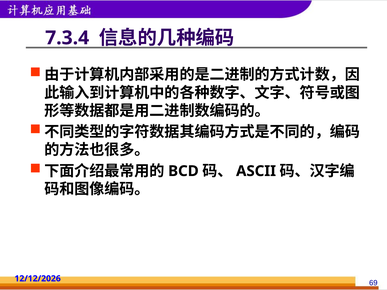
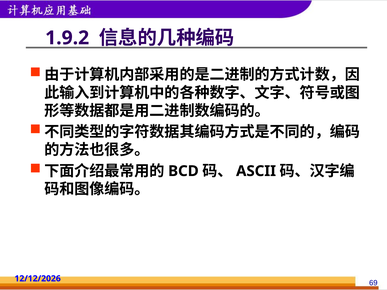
7.3.4: 7.3.4 -> 1.9.2 (67, 38)
